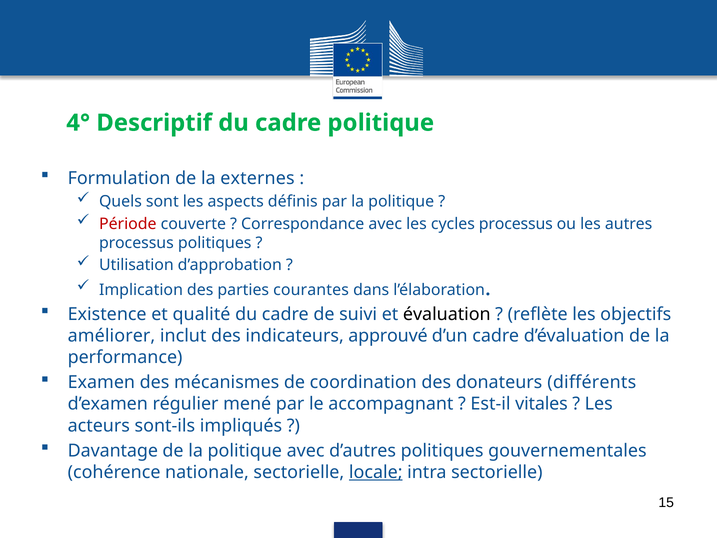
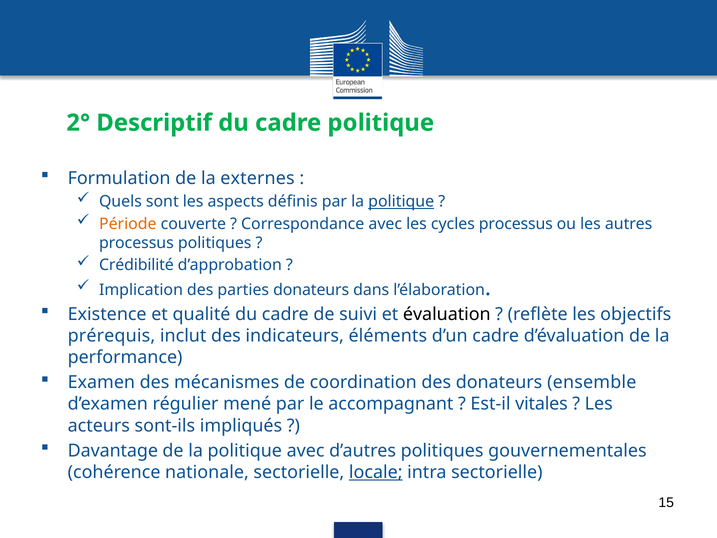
4°: 4° -> 2° (78, 123)
politique underline: none -> present (401, 201)
Période colour: red -> orange (128, 224)
Utilisation: Utilisation -> Crédibilité (136, 265)
parties courantes: courantes -> donateurs (311, 290)
améliorer: améliorer -> prérequis (111, 336)
approuvé: approuvé -> éléments (388, 336)
différents: différents -> ensemble (592, 382)
